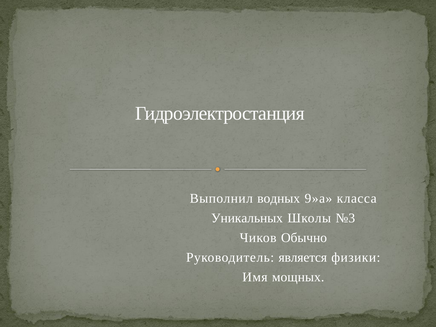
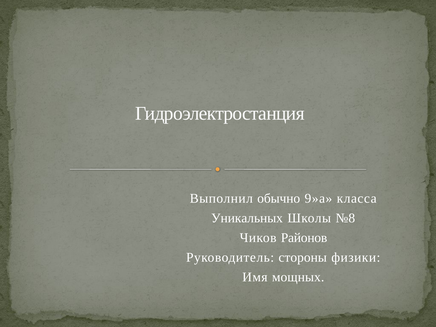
водных: водных -> обычно (279, 199)
№3: №3 -> №8 (345, 218)
Обычно: Обычно -> Районов (304, 238)
является: является -> стороны (303, 257)
